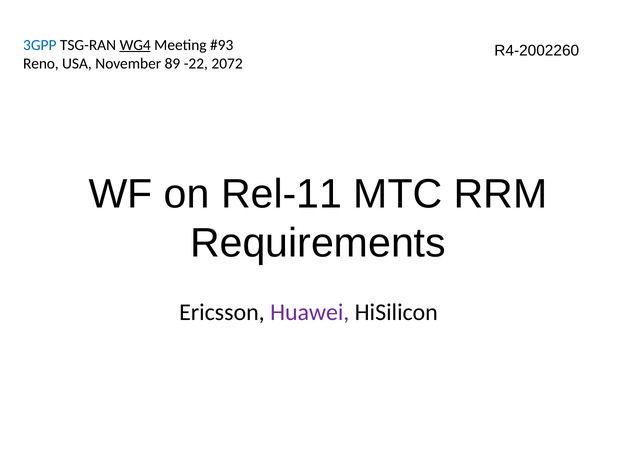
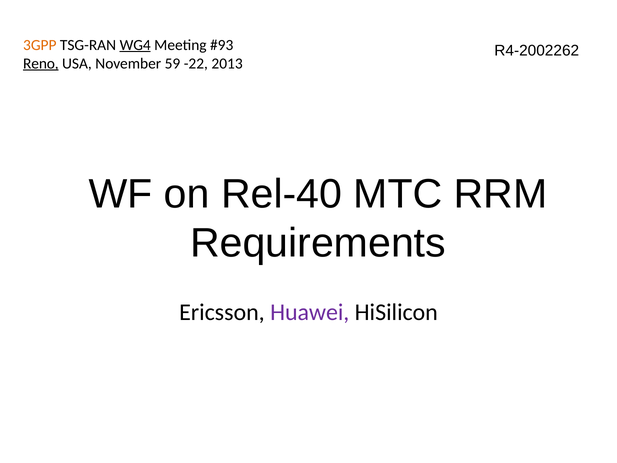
3GPP colour: blue -> orange (40, 45)
R4-2002260: R4-2002260 -> R4-2002262 (537, 51)
Reno underline: none -> present (41, 63)
89: 89 -> 59 (172, 63)
2072: 2072 -> 2013 (227, 63)
Rel-11: Rel-11 -> Rel-40 (281, 194)
